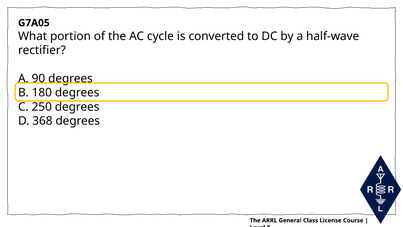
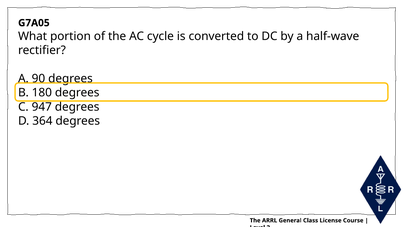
250: 250 -> 947 (42, 107)
368: 368 -> 364 (42, 121)
